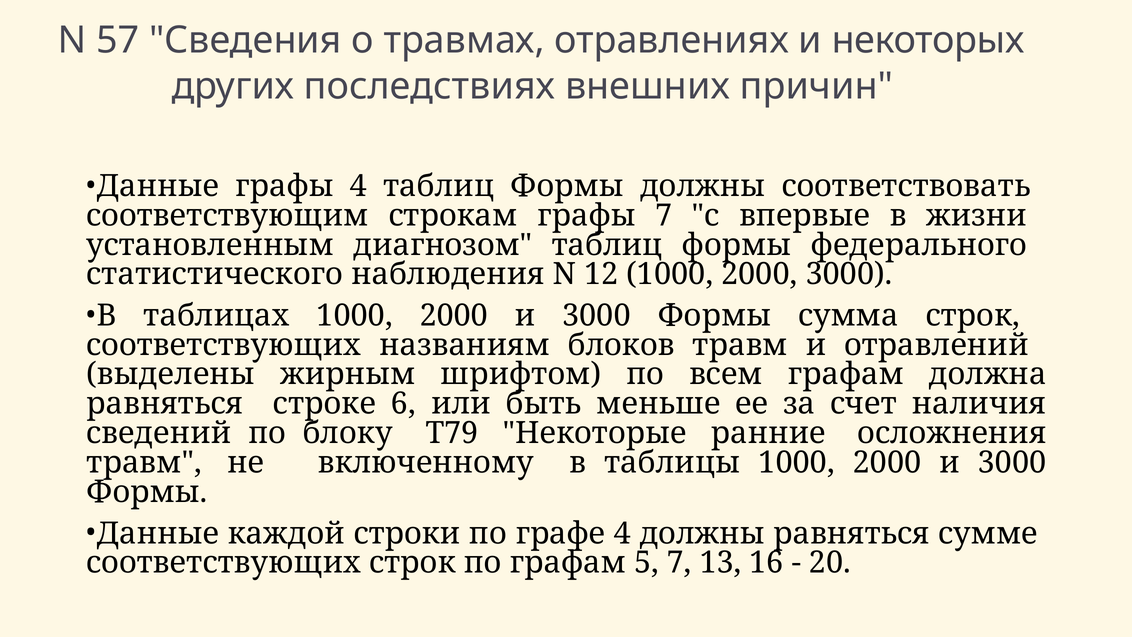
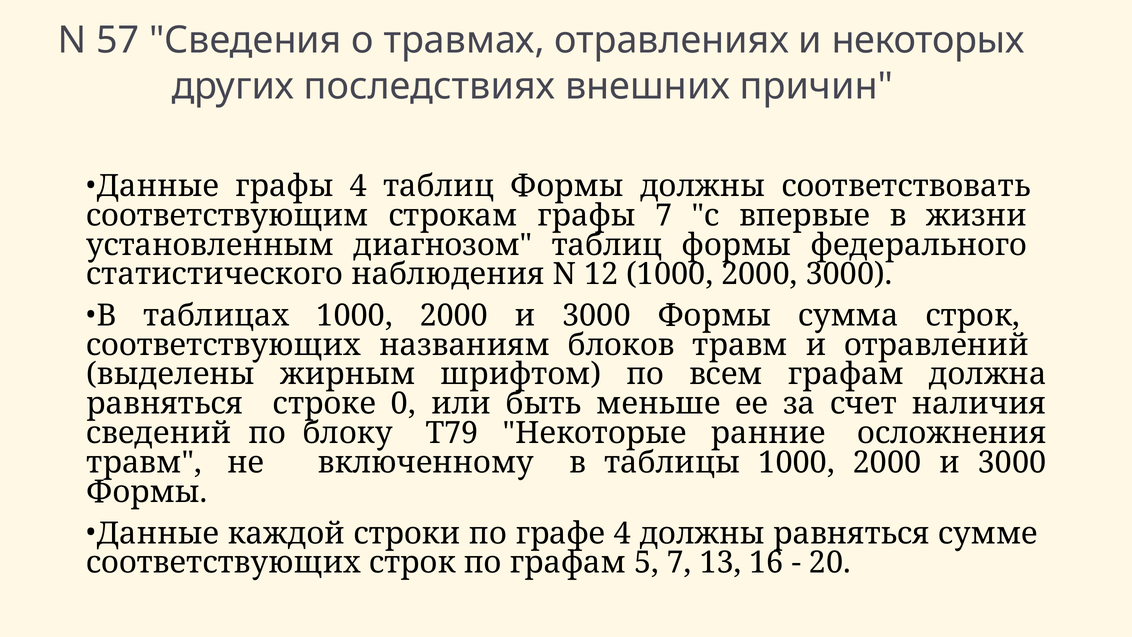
6: 6 -> 0 (403, 404)
